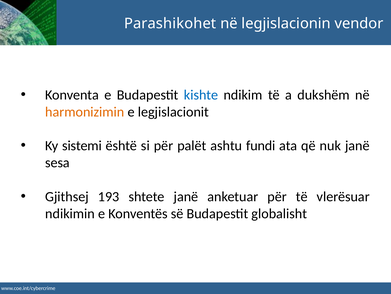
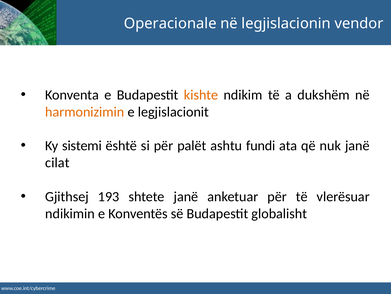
Parashikohet: Parashikohet -> Operacionale (170, 23)
kishte colour: blue -> orange (201, 95)
sesa: sesa -> cilat (57, 162)
